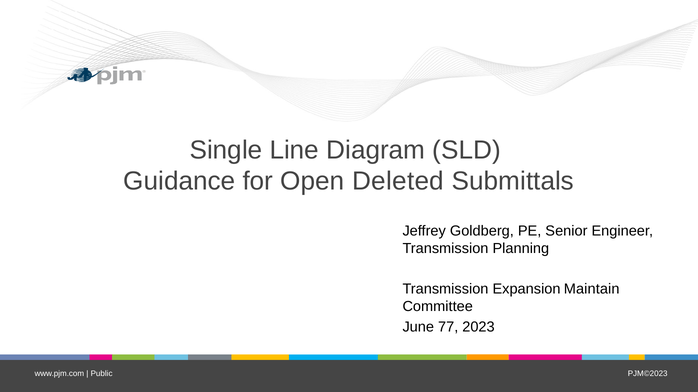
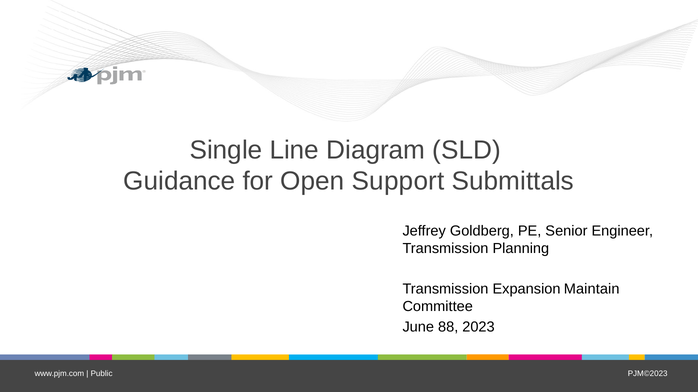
Deleted: Deleted -> Support (398, 182)
77: 77 -> 88 (448, 327)
